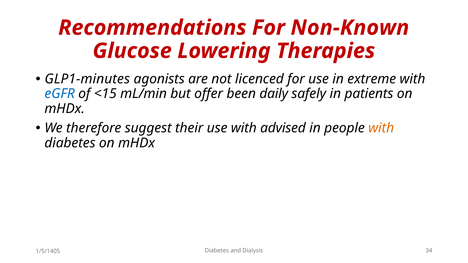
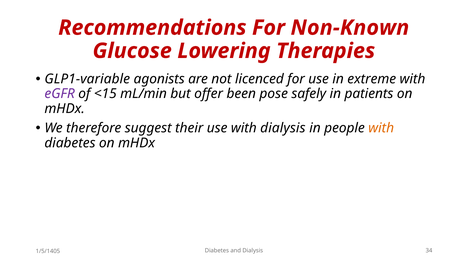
GLP1-minutes: GLP1-minutes -> GLP1-variable (87, 79)
eGFR colour: blue -> purple (60, 94)
daily: daily -> pose (274, 94)
with advised: advised -> dialysis (283, 128)
